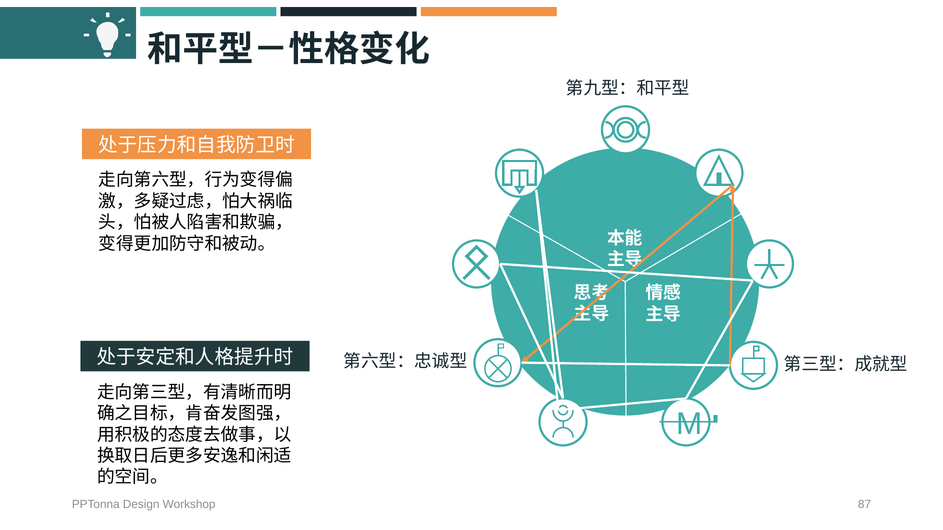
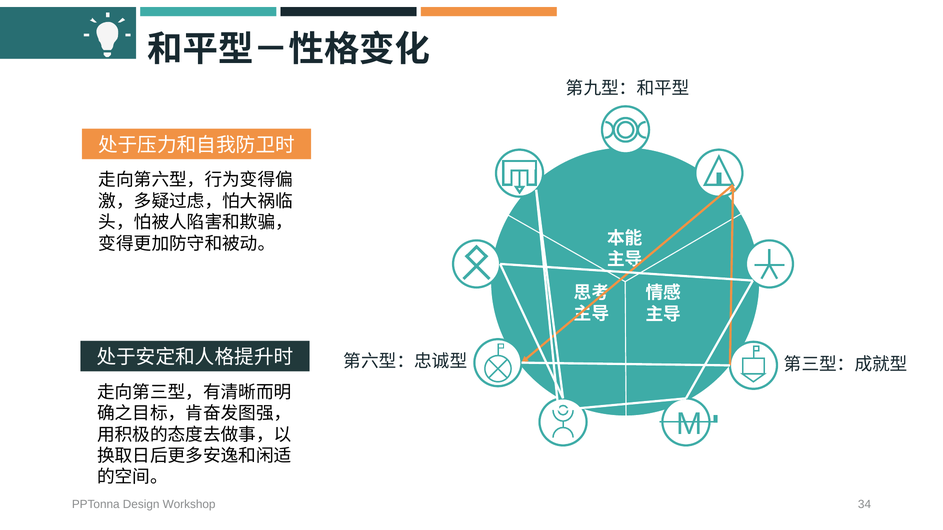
87: 87 -> 34 (865, 505)
